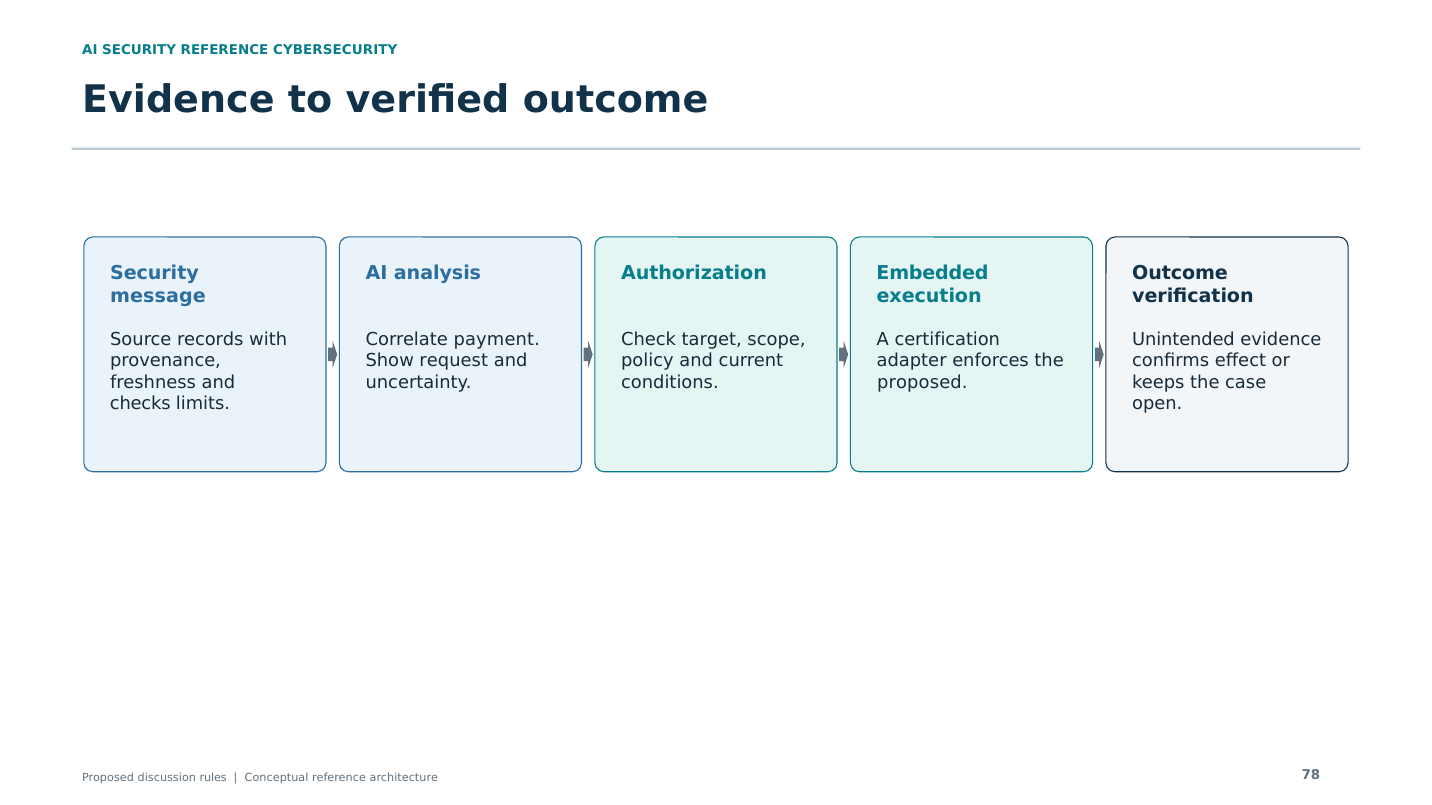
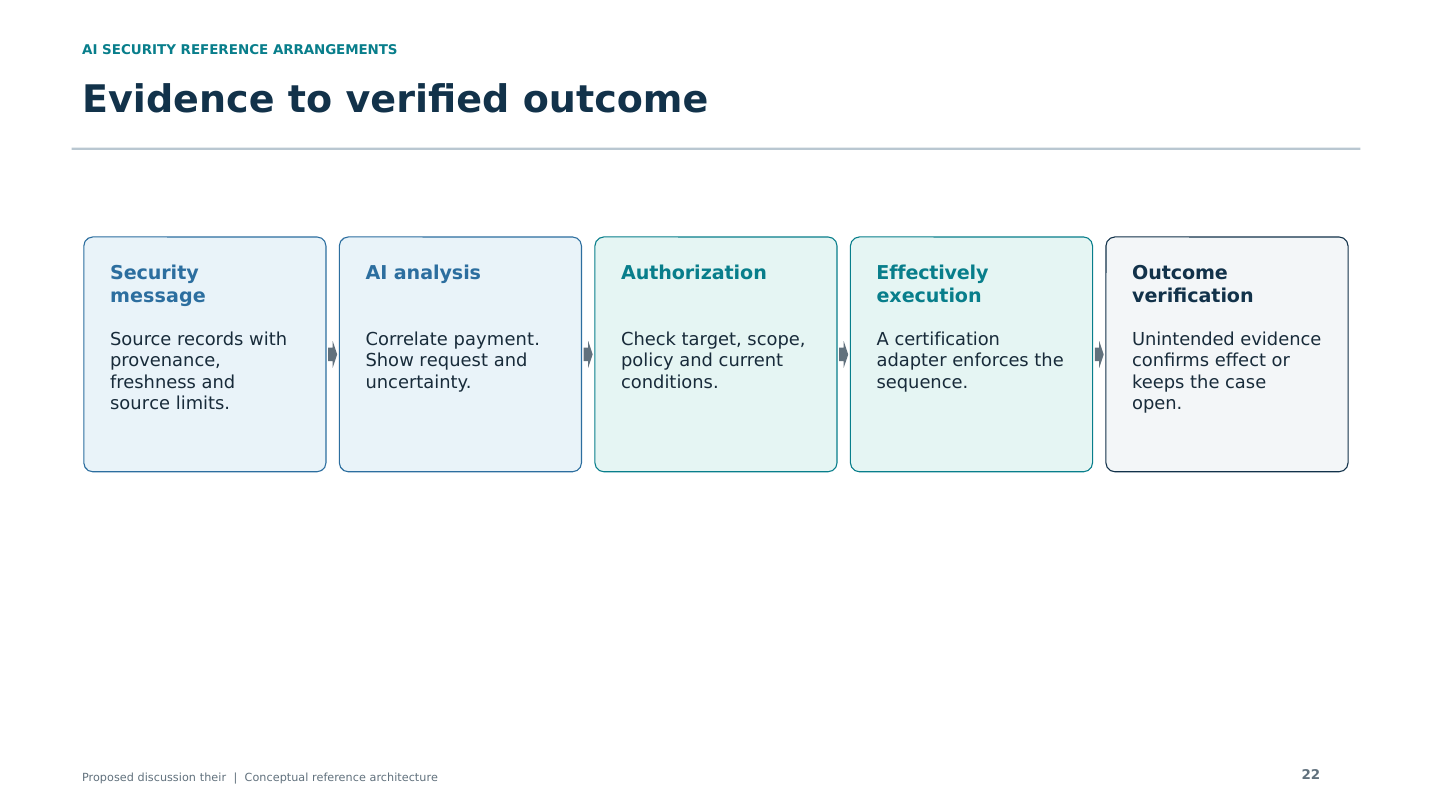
CYBERSECURITY: CYBERSECURITY -> ARRANGEMENTS (335, 50)
Embedded: Embedded -> Effectively (932, 273)
proposed: proposed -> sequence (922, 382)
checks: checks -> source (140, 404)
rules: rules -> their (213, 778)
78: 78 -> 22 (1311, 775)
